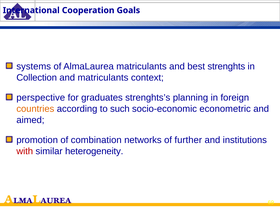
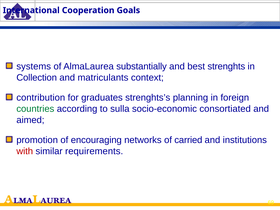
AlmaLaurea matriculants: matriculants -> substantially (142, 66)
perspective: perspective -> contribution (41, 98)
countries colour: orange -> green (35, 109)
such: such -> sulla (120, 109)
econometric: econometric -> consortiated (225, 109)
combination: combination -> encouraging (96, 140)
further: further -> carried (188, 140)
heterogeneity: heterogeneity -> requirements (94, 151)
